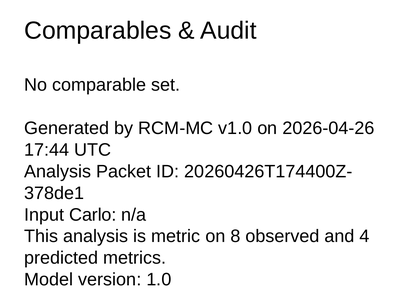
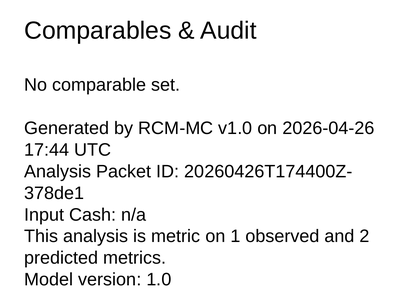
Carlo: Carlo -> Cash (93, 215)
8: 8 -> 1 (235, 236)
4: 4 -> 2 (365, 236)
